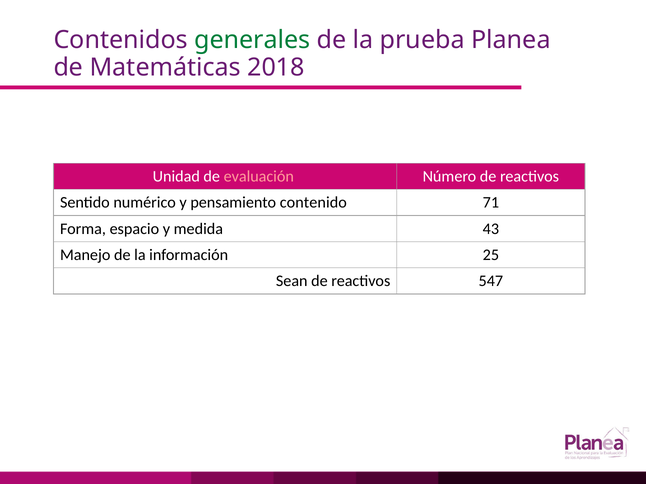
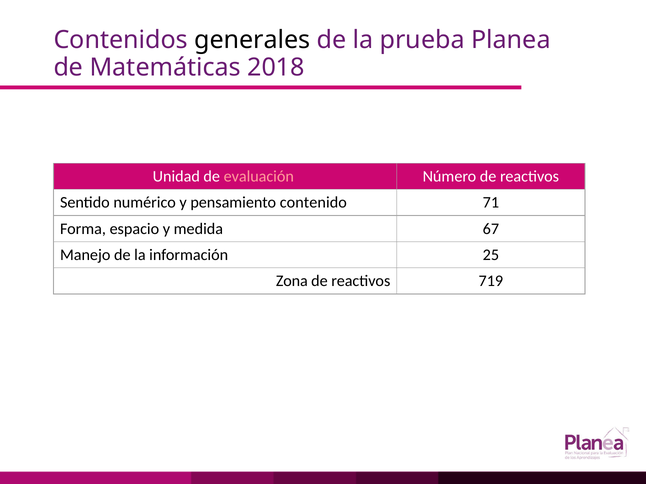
generales colour: green -> black (252, 40)
43: 43 -> 67 (491, 229)
Sean: Sean -> Zona (292, 281)
547: 547 -> 719 (491, 281)
